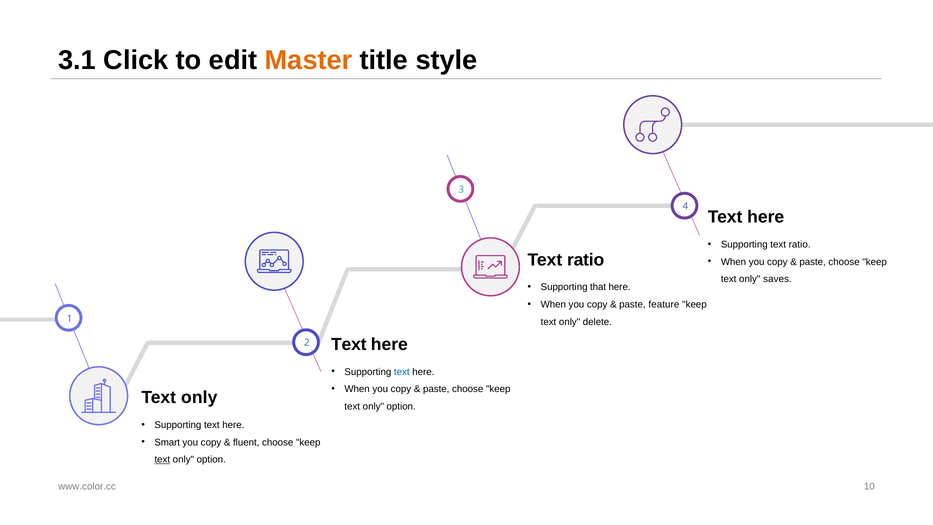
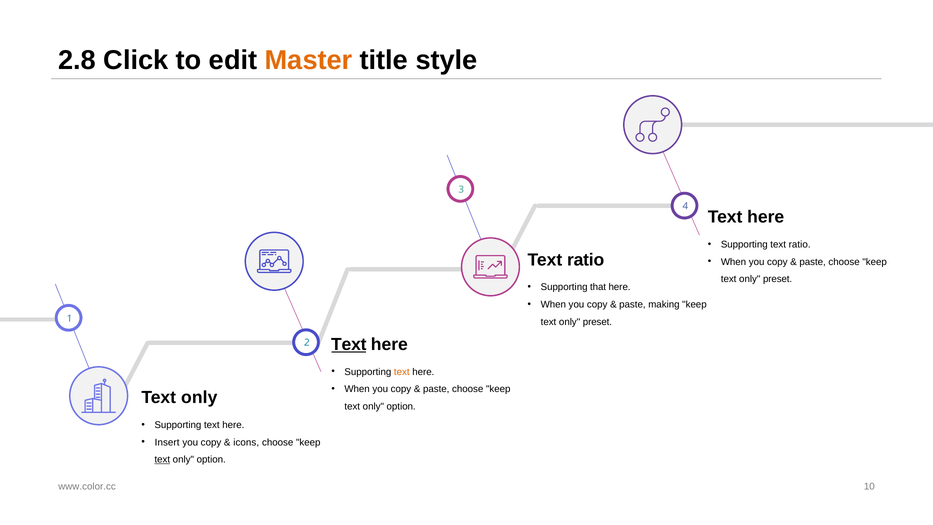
3.1: 3.1 -> 2.8 (77, 60)
saves: saves -> preset (778, 279)
feature: feature -> making (664, 304)
delete: delete -> preset (597, 322)
Text underline: none -> present (349, 344)
text colour: blue -> orange (402, 372)
Smart: Smart -> Insert (167, 442)
fluent: fluent -> icons (246, 442)
